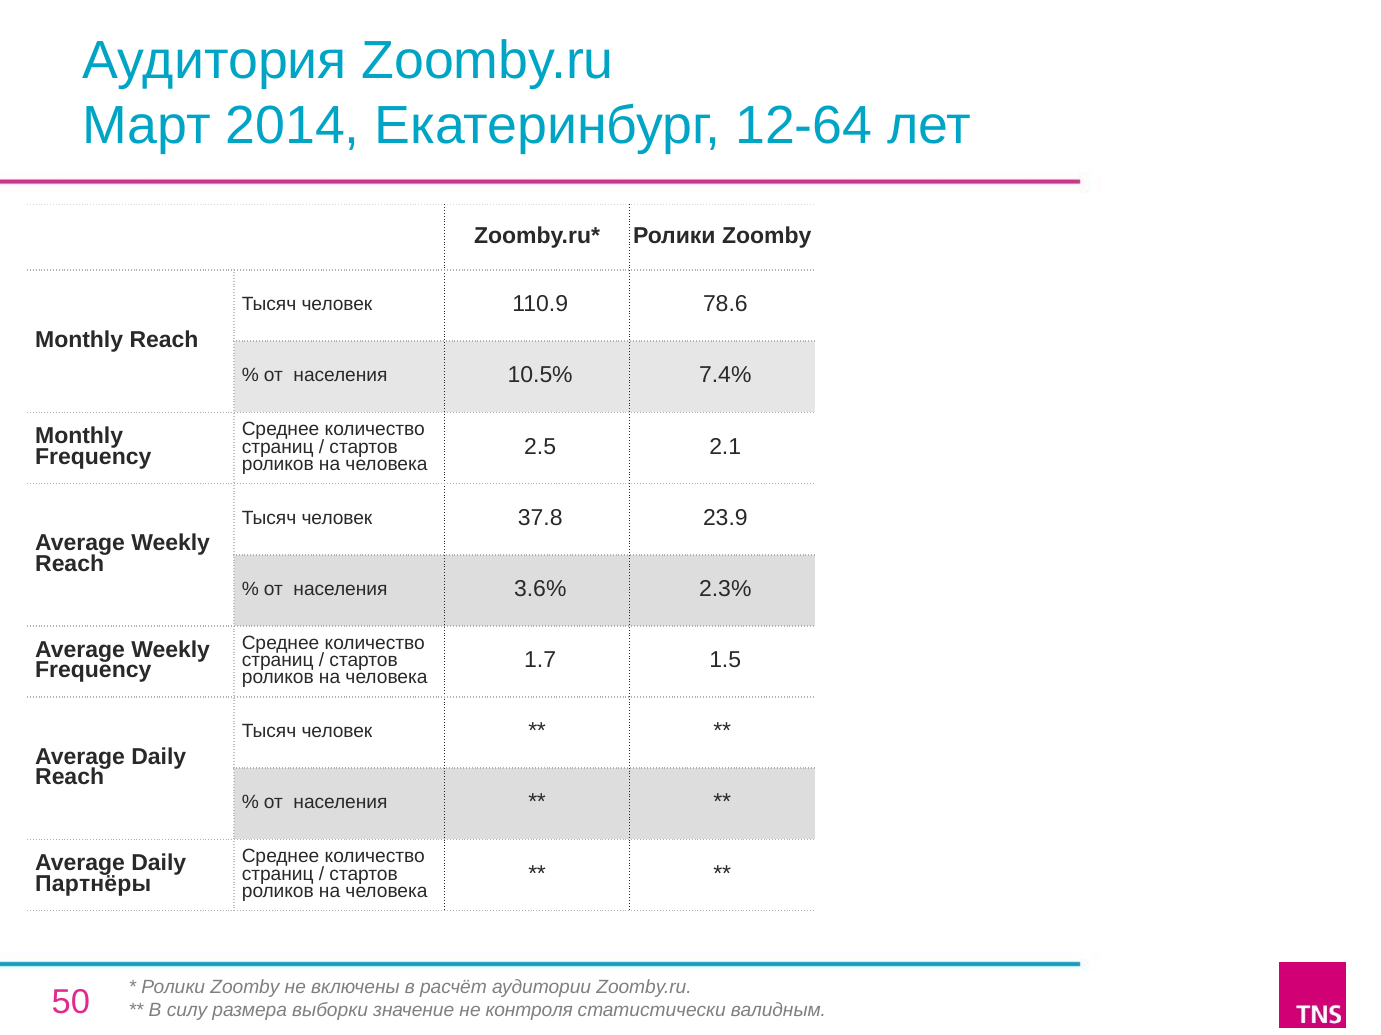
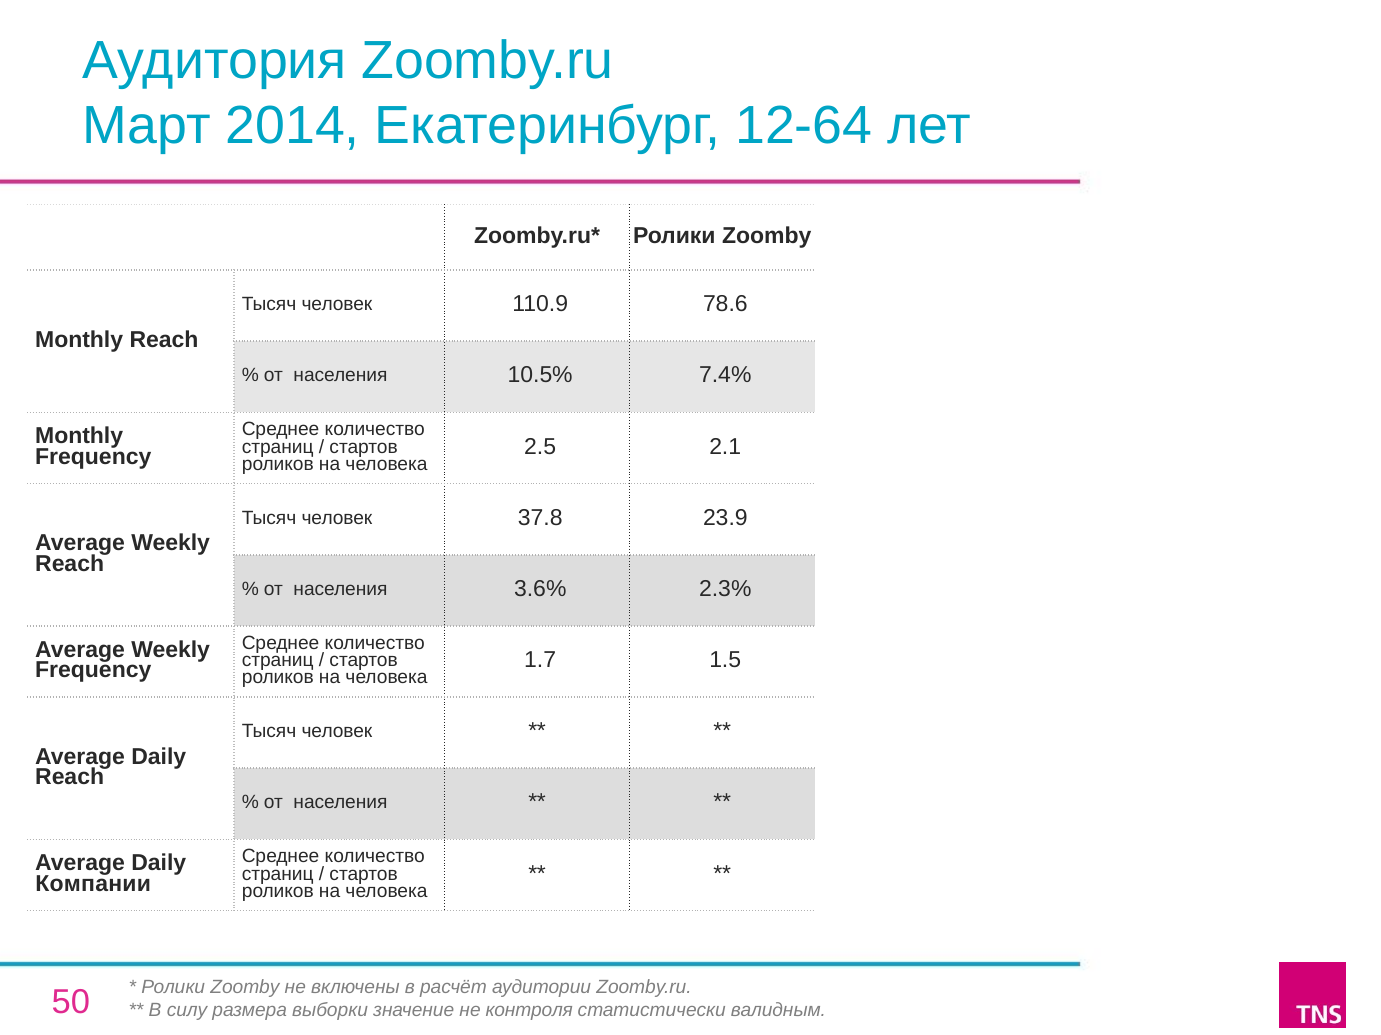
Партнёры: Партнёры -> Компании (93, 885)
